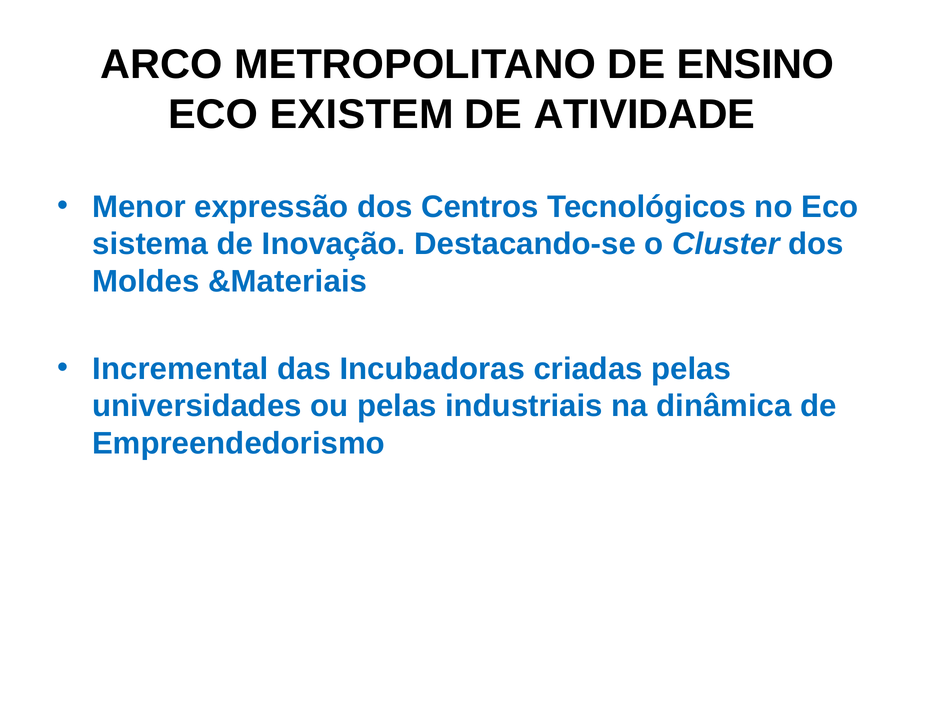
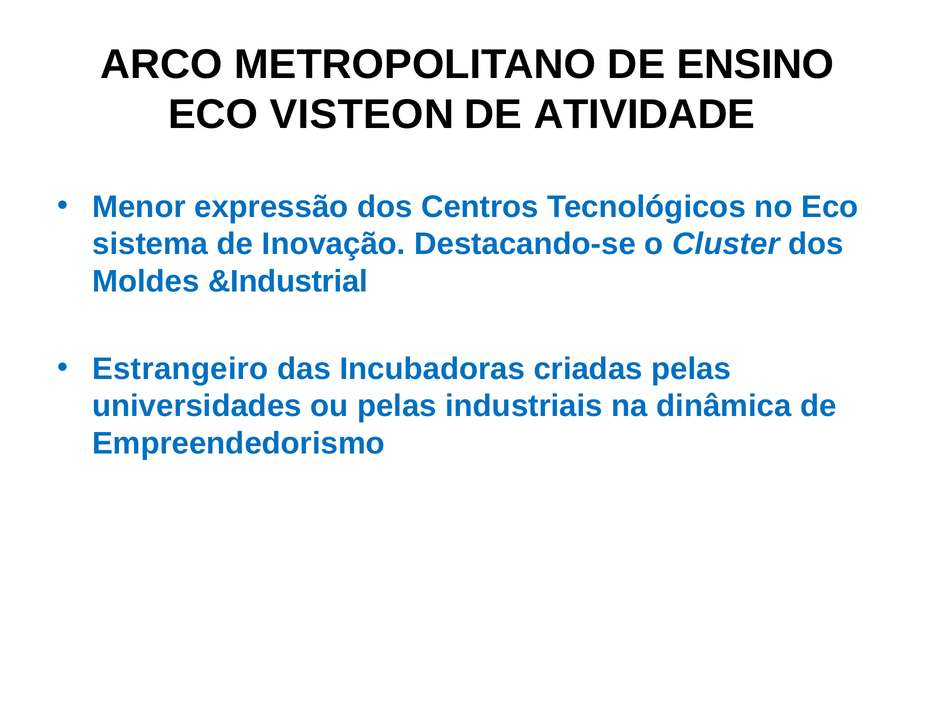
EXISTEM: EXISTEM -> VISTEON (362, 114)
&Materiais: &Materiais -> &Industrial (288, 282)
Incremental: Incremental -> Estrangeiro (180, 369)
